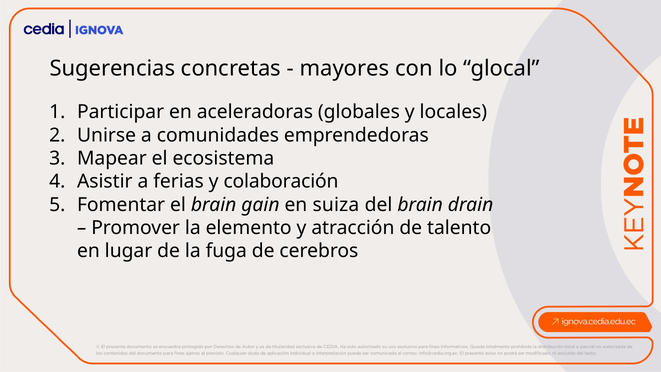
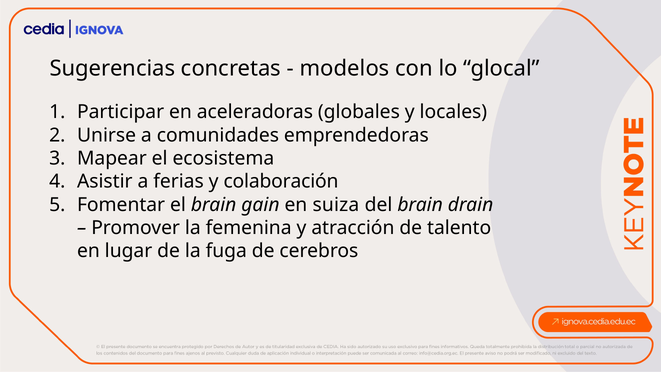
mayores: mayores -> modelos (345, 68)
elemento: elemento -> femenina (249, 228)
